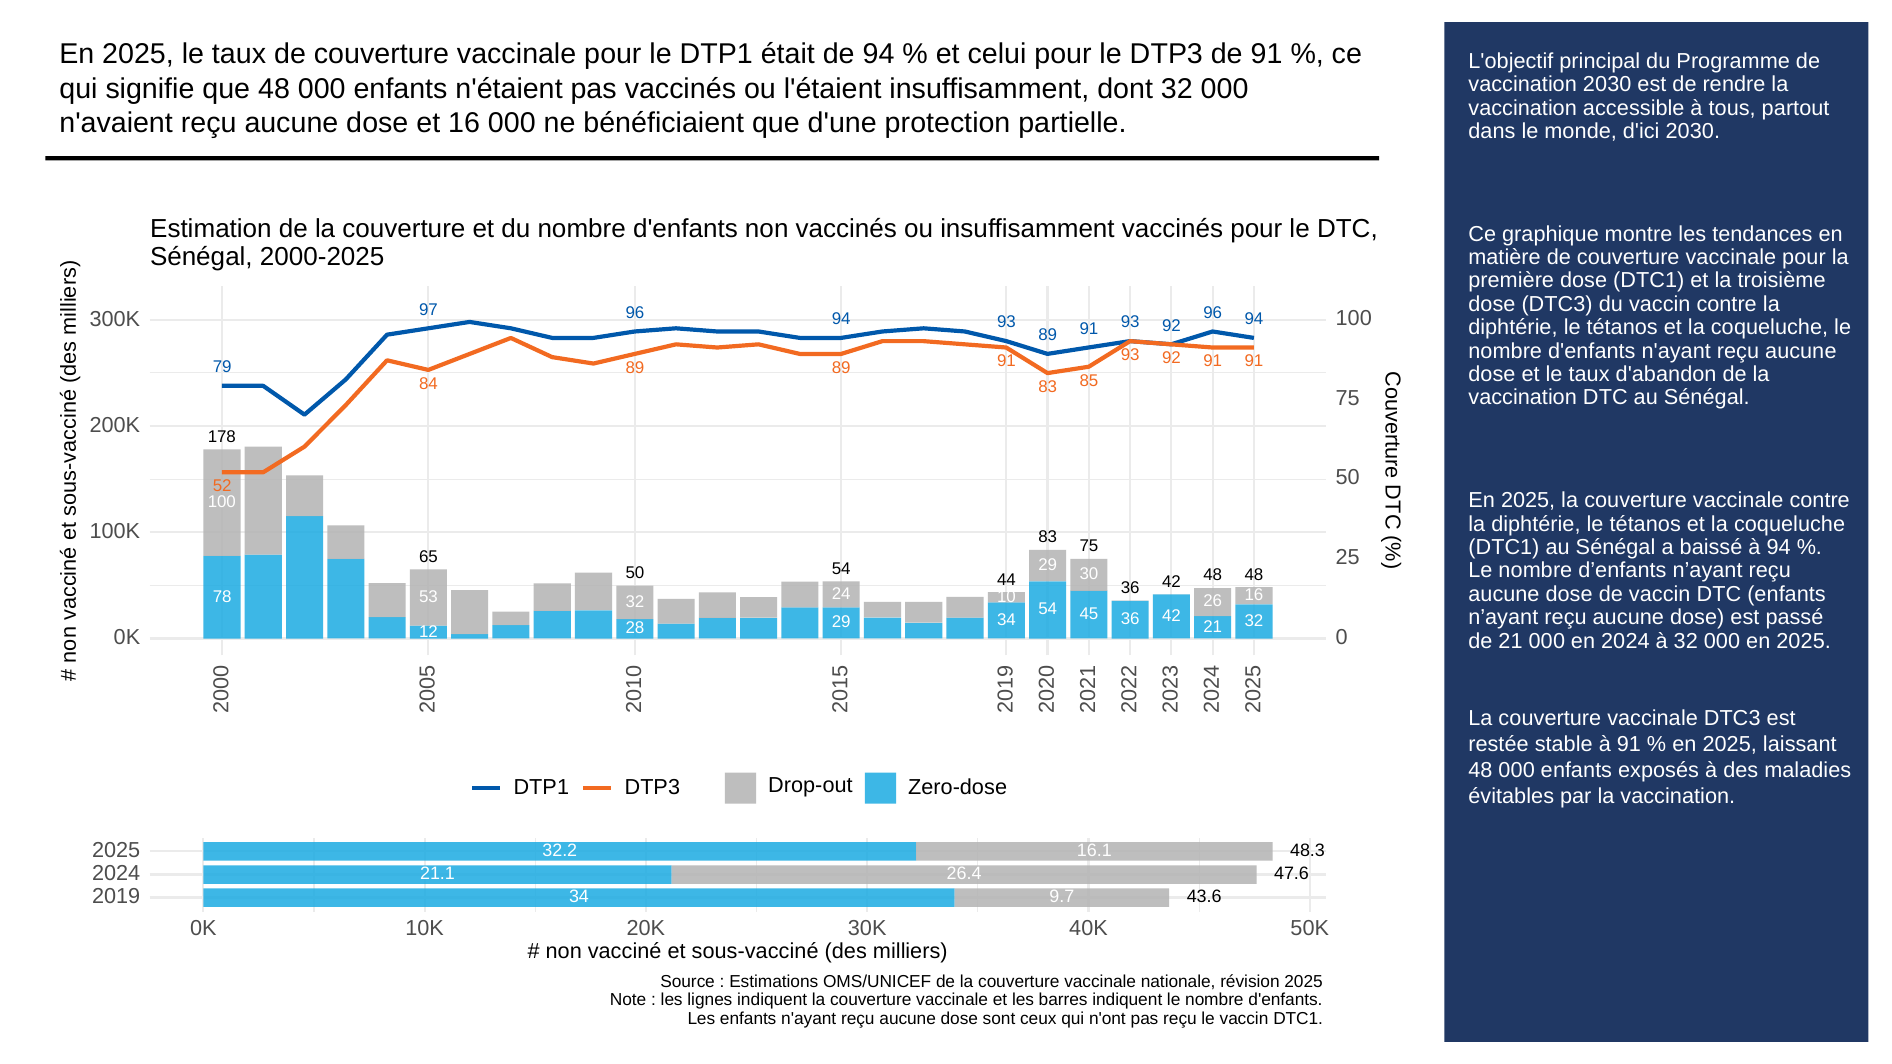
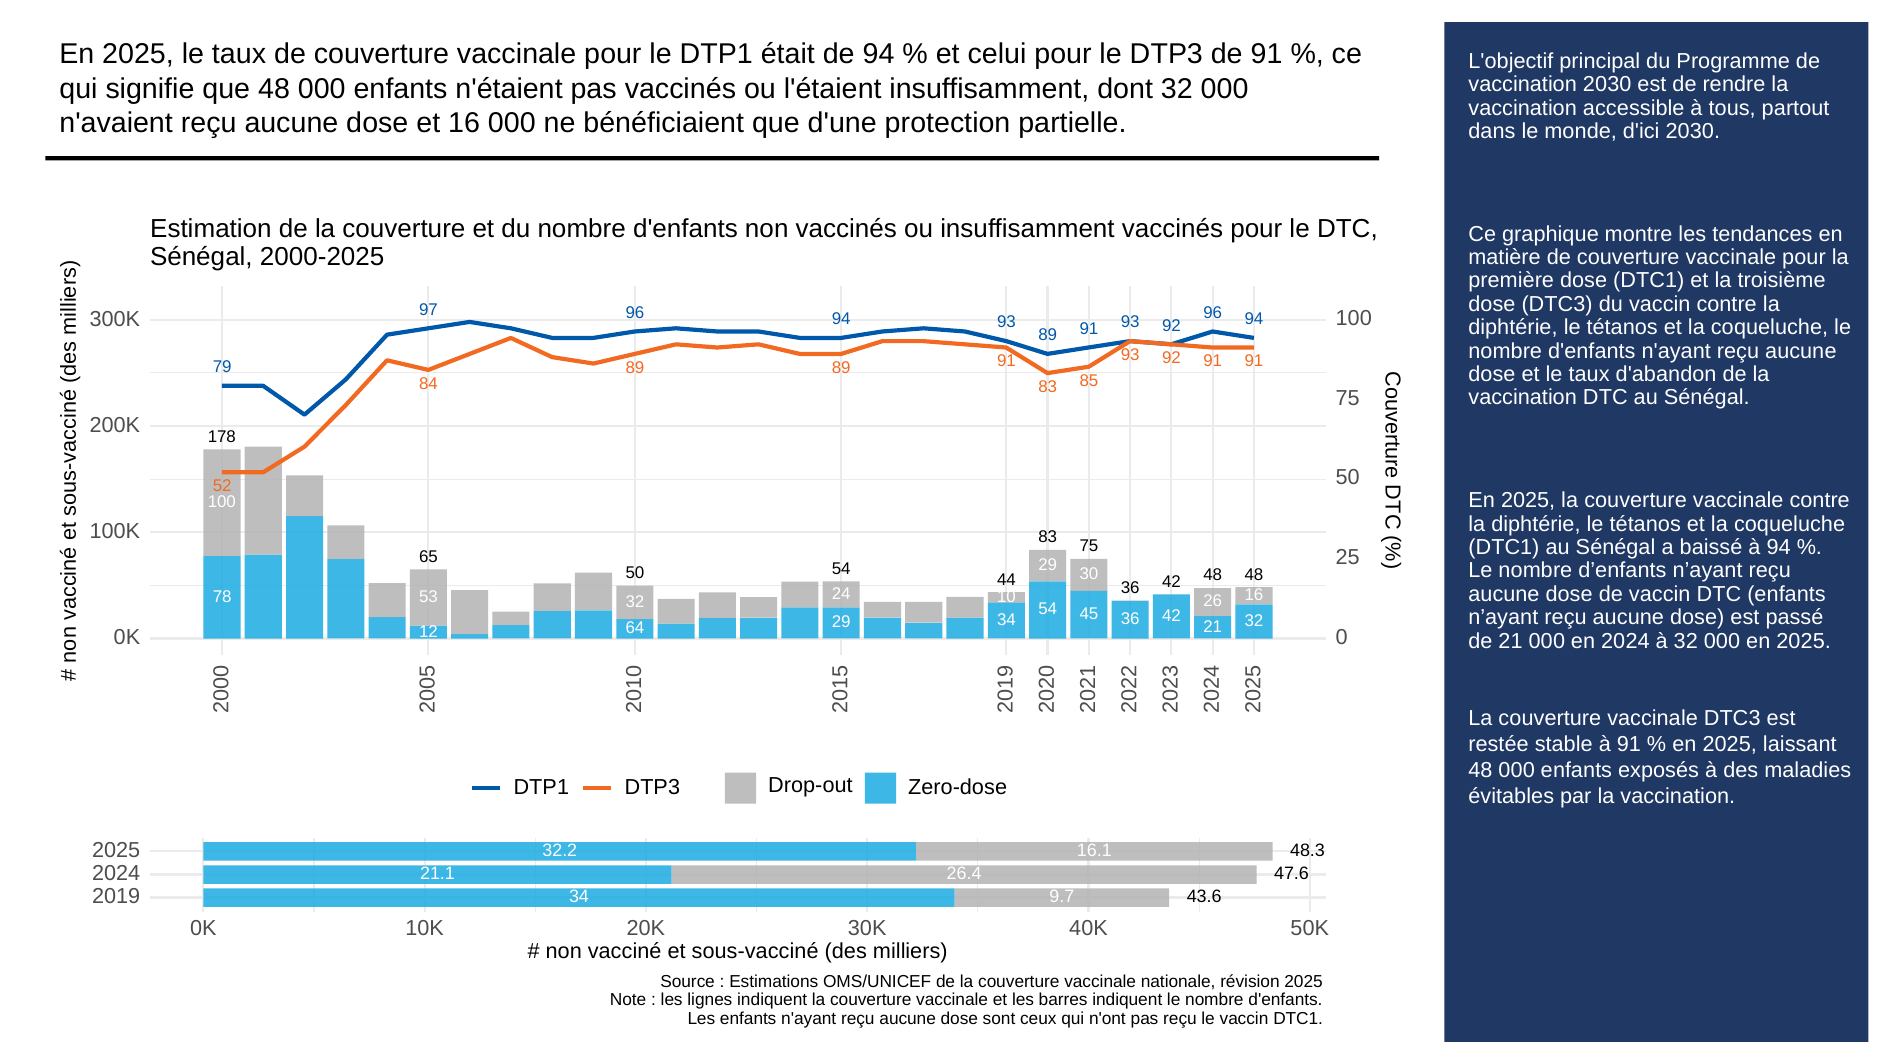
28: 28 -> 64 (635, 628)
